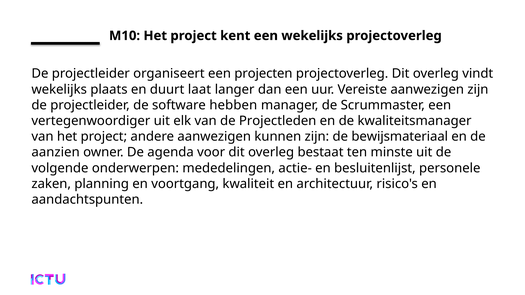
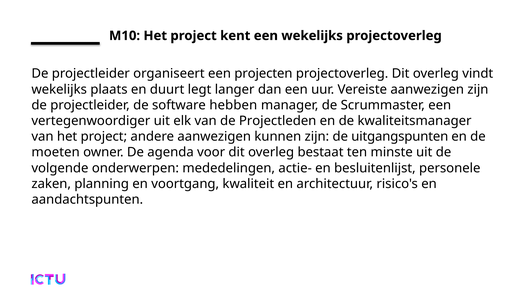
laat: laat -> legt (200, 89)
bewijsmateriaal: bewijsmateriaal -> uitgangspunten (400, 137)
aanzien: aanzien -> moeten (56, 152)
